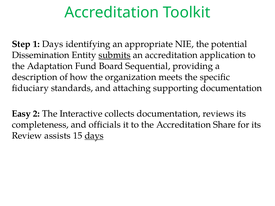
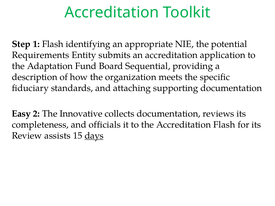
1 Days: Days -> Flash (53, 44)
Dissemination: Dissemination -> Requirements (41, 55)
submits underline: present -> none (115, 55)
Interactive: Interactive -> Innovative (81, 114)
Accreditation Share: Share -> Flash (224, 125)
